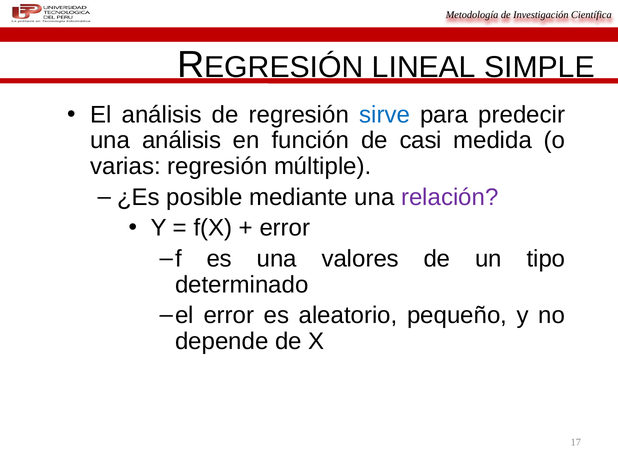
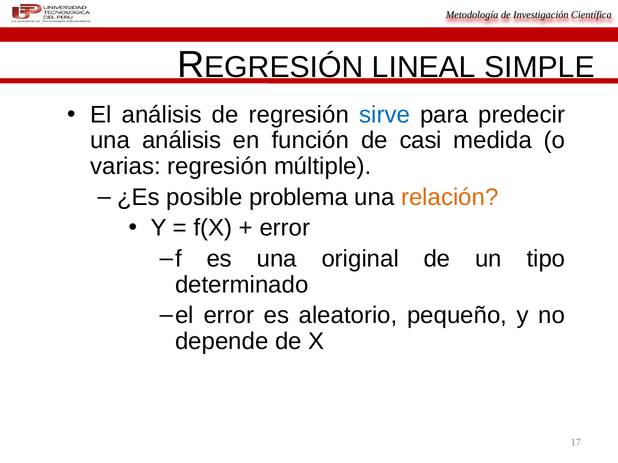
mediante: mediante -> problema (299, 197)
relación colour: purple -> orange (450, 197)
valores: valores -> original (360, 259)
